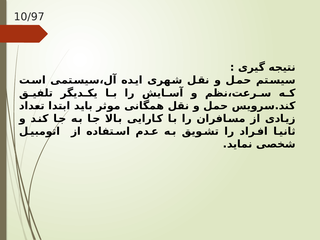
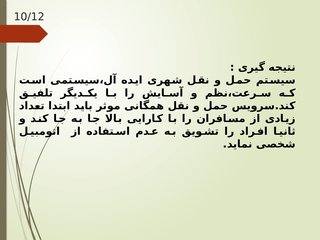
10/97: 10/97 -> 10/12 (29, 17)
